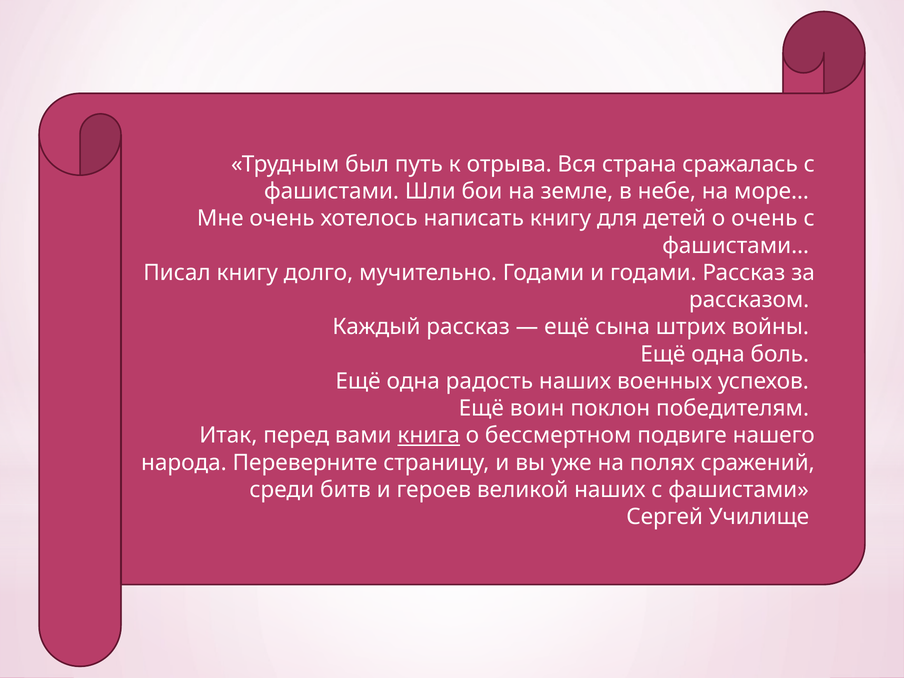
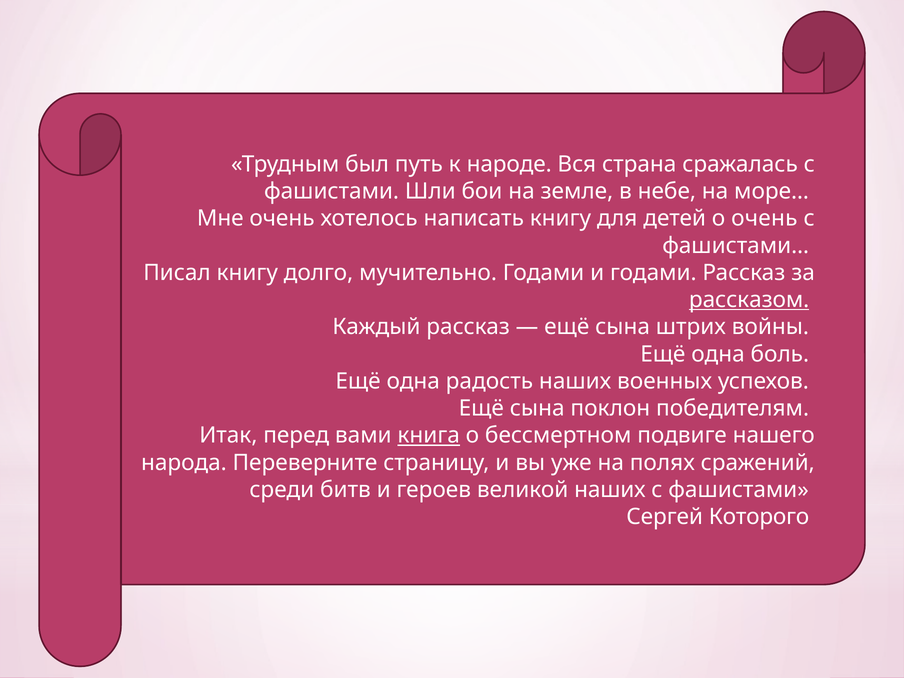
отрыва: отрыва -> народе (509, 164)
рассказом underline: none -> present (749, 300)
воин: воин -> сына (537, 408)
Училище: Училище -> Которого (759, 517)
